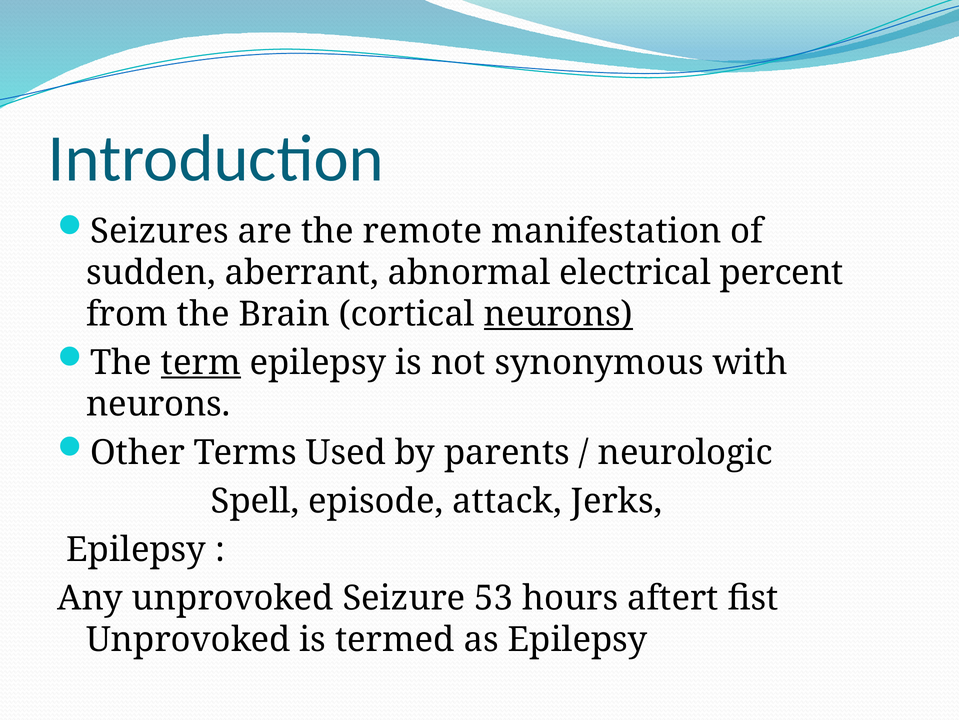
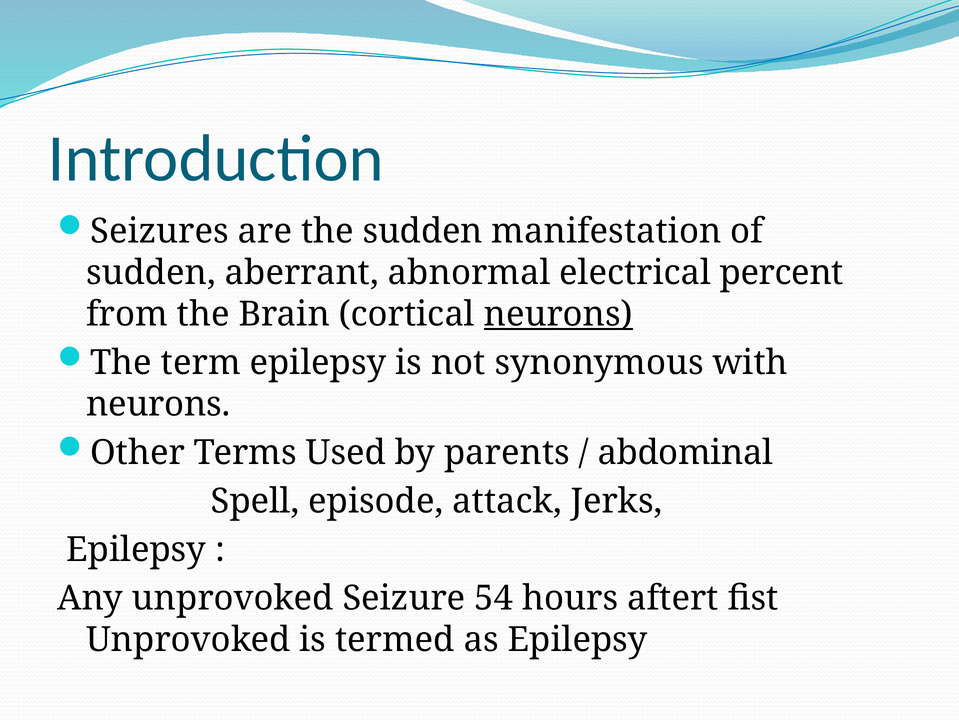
the remote: remote -> sudden (423, 231)
term underline: present -> none (201, 362)
neurologic: neurologic -> abdominal (685, 452)
53: 53 -> 54 (494, 598)
